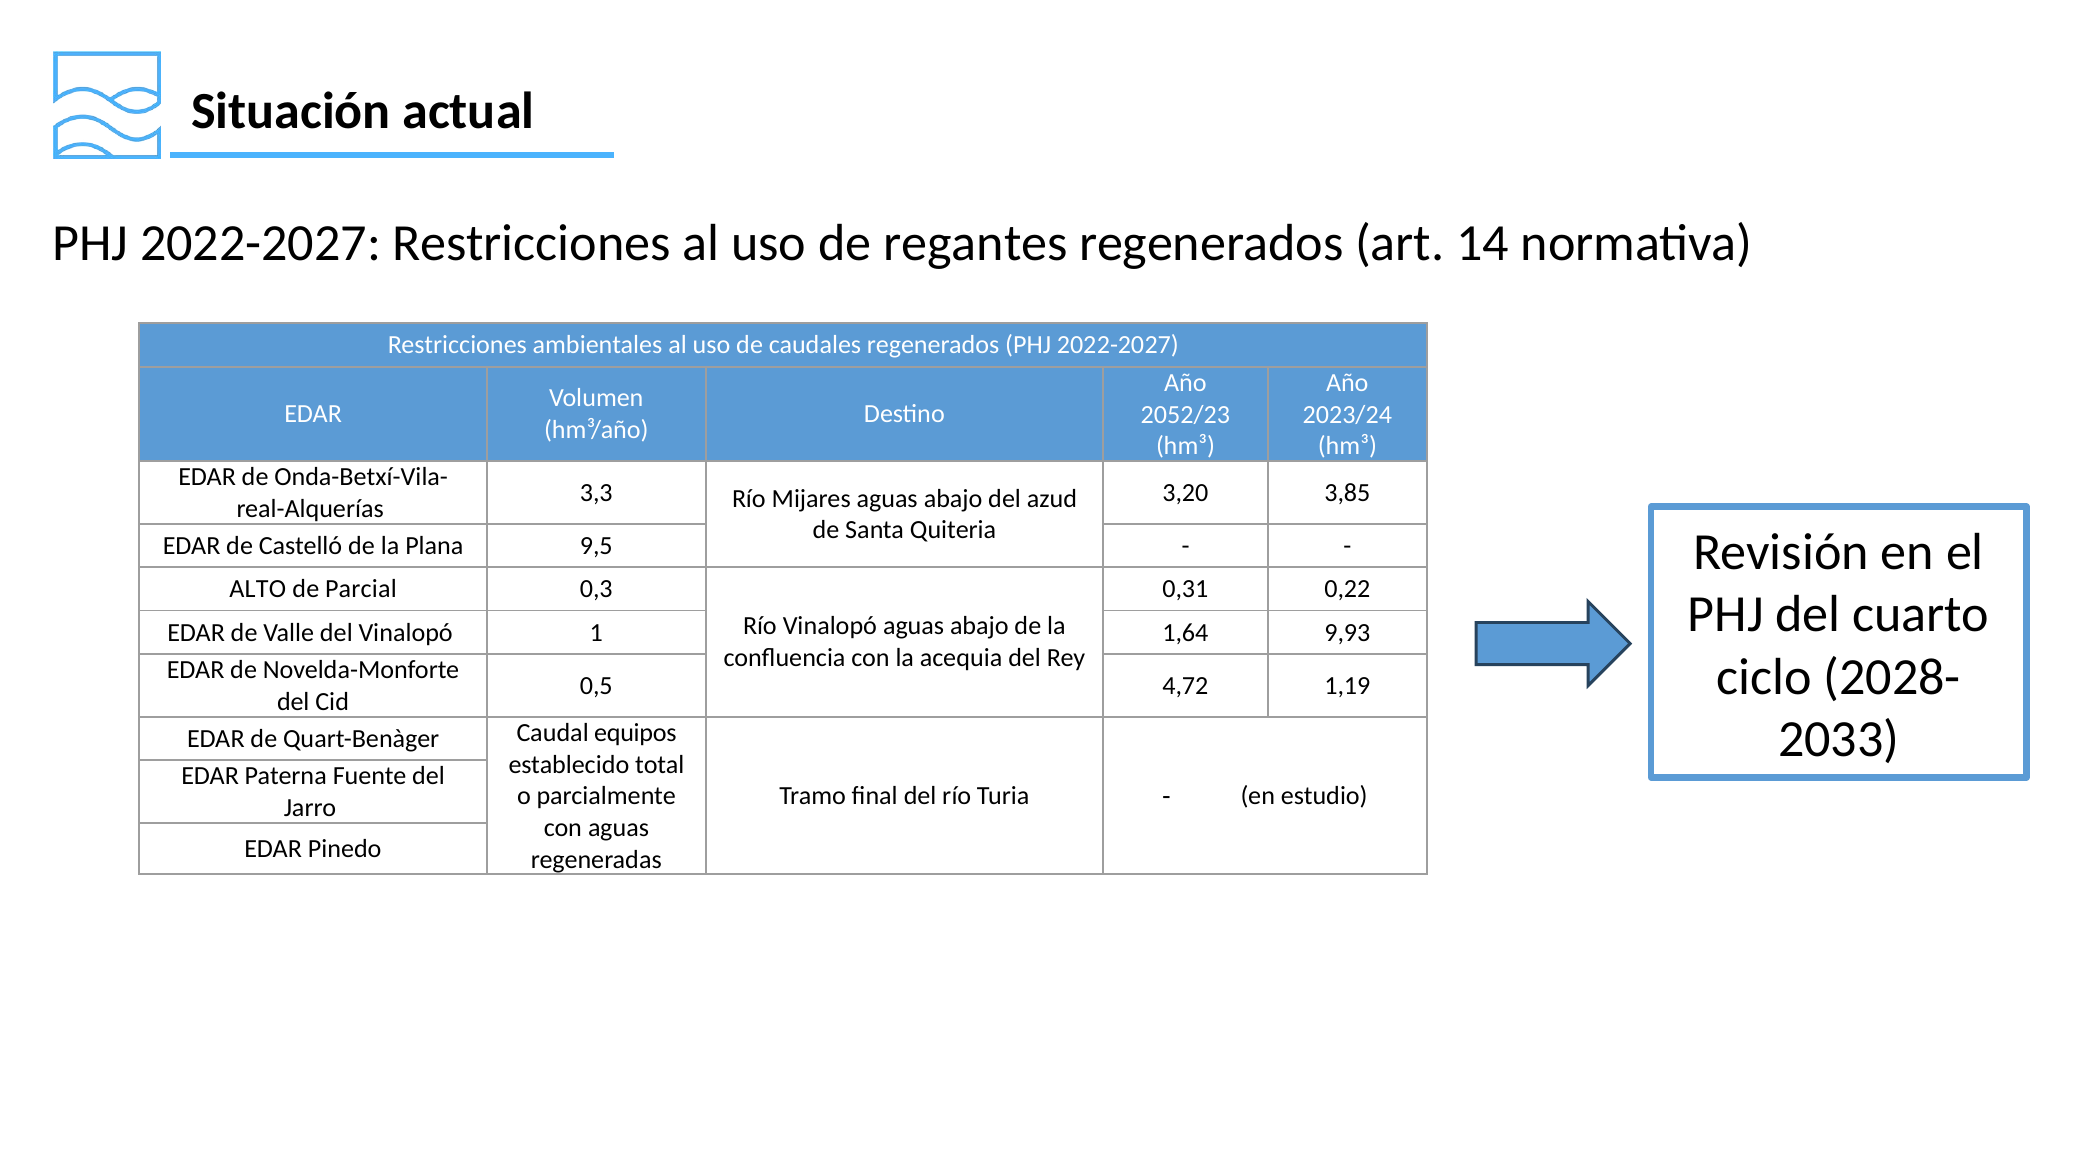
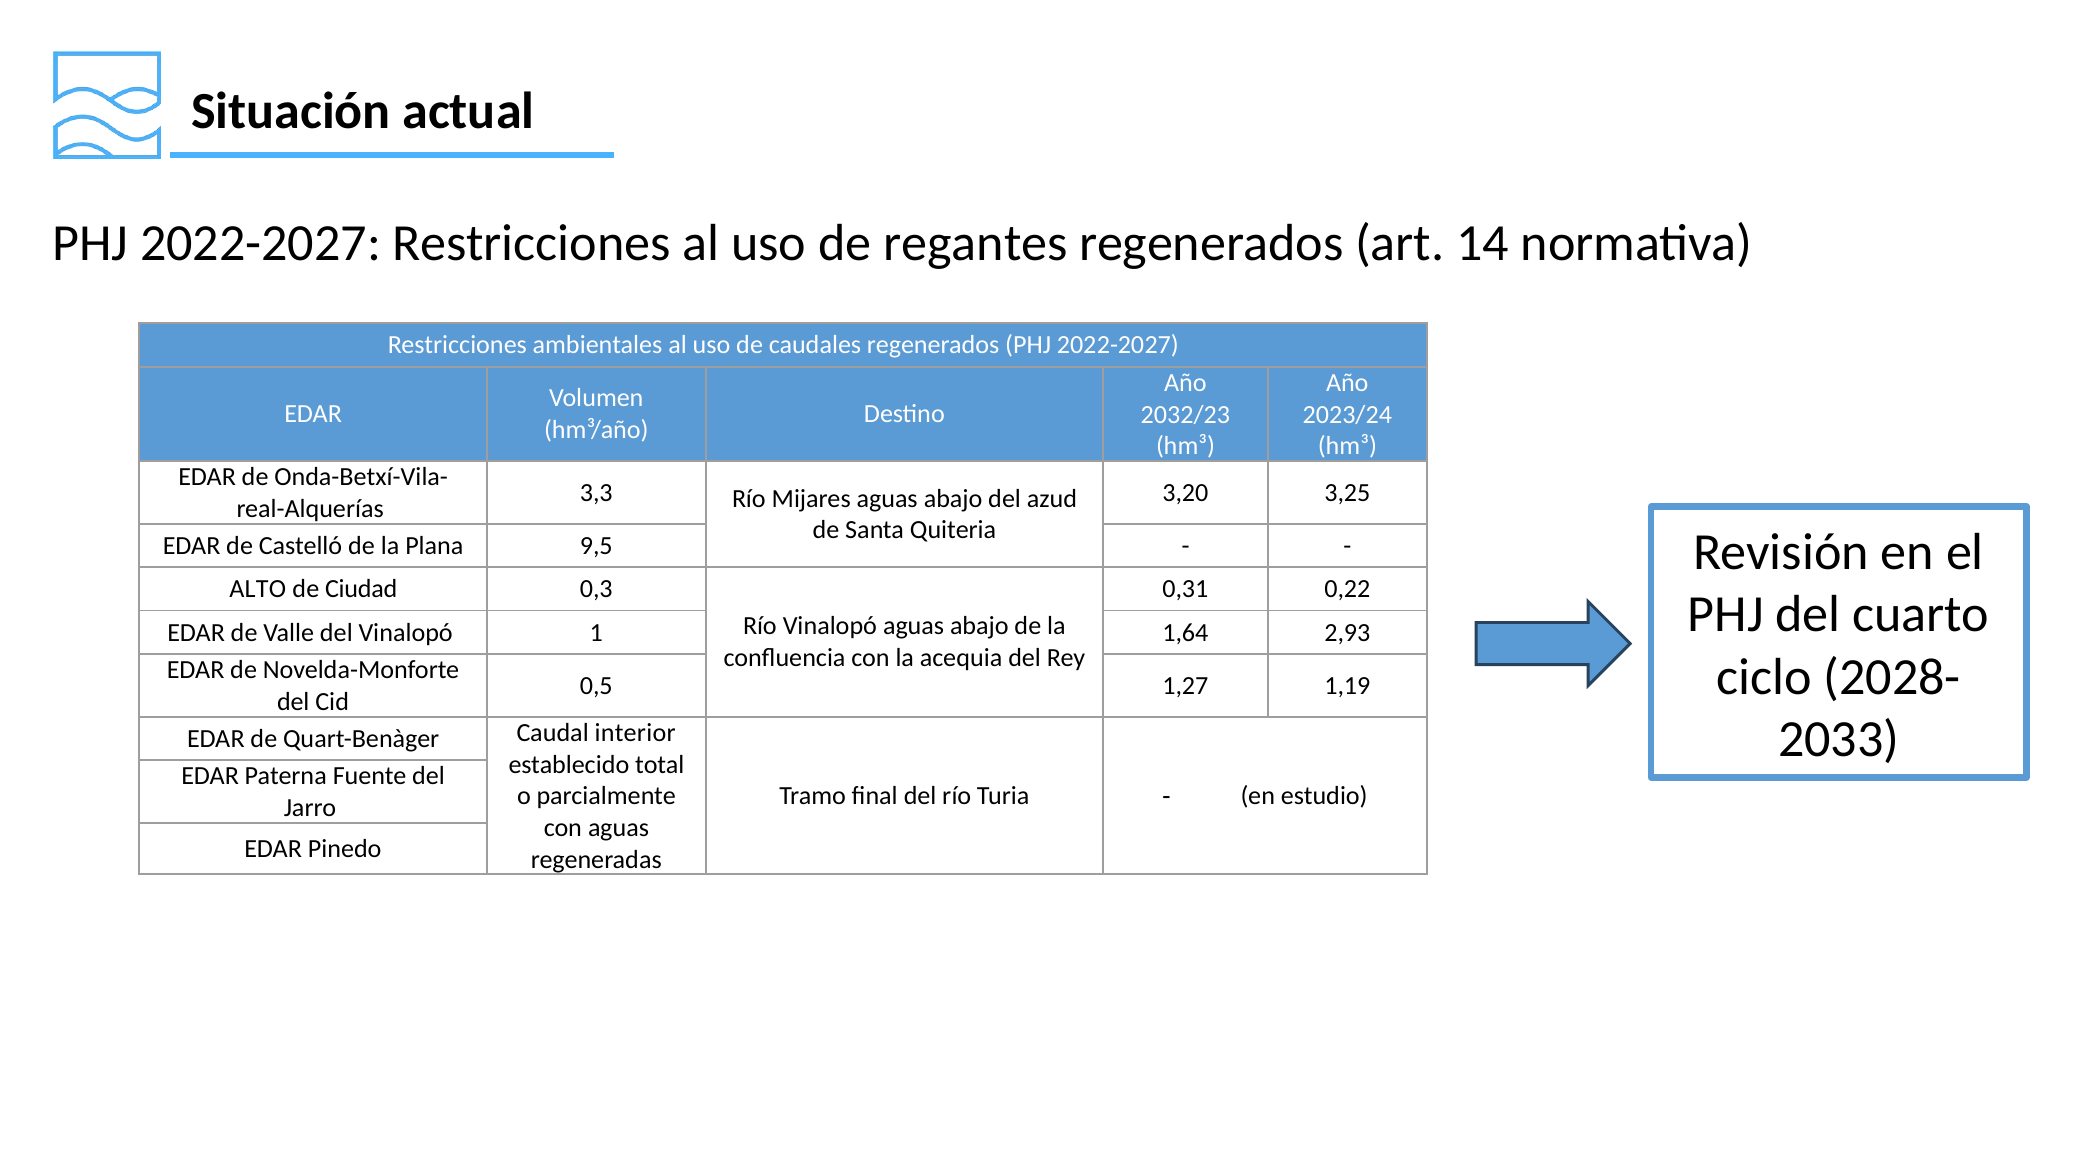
2052/23: 2052/23 -> 2032/23 (1185, 415)
3,85: 3,85 -> 3,25 (1347, 493)
Parcial: Parcial -> Ciudad (361, 589)
9,93: 9,93 -> 2,93 (1347, 633)
4,72: 4,72 -> 1,27 (1185, 686)
equipos: equipos -> interior (635, 733)
